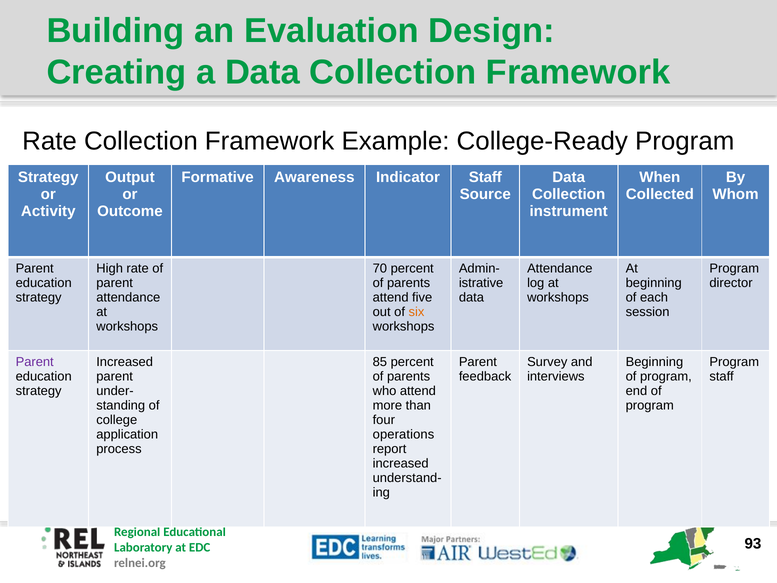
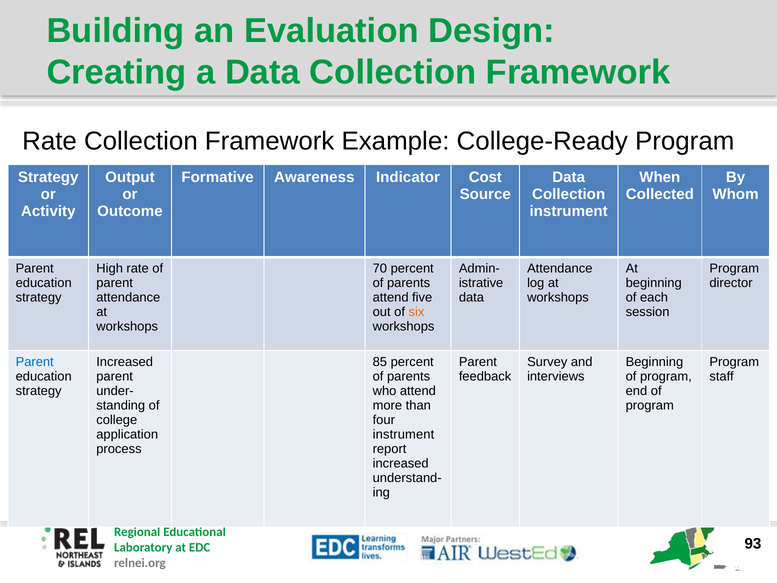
Indicator Staff: Staff -> Cost (485, 177)
Parent colour: purple -> blue (35, 362)
operations: operations -> instrument (403, 434)
